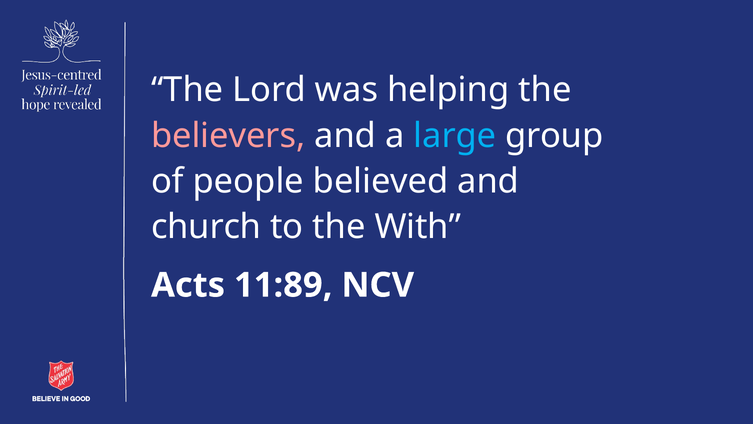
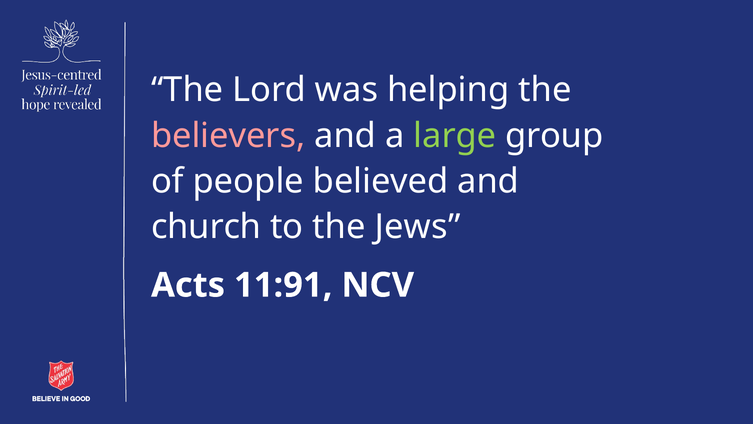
large colour: light blue -> light green (455, 136)
With: With -> Jews (418, 227)
11:89: 11:89 -> 11:91 (283, 285)
